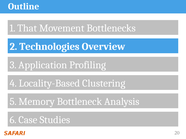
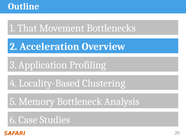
Technologies: Technologies -> Acceleration (49, 47)
